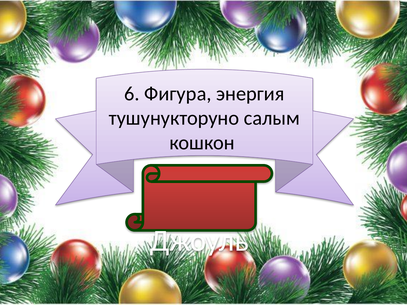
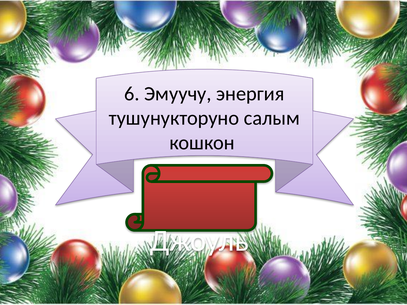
Фигура: Фигура -> Эмуучу (178, 94)
